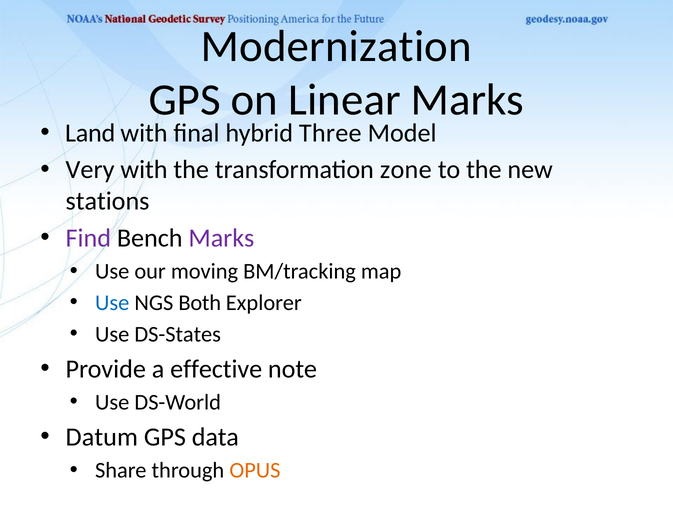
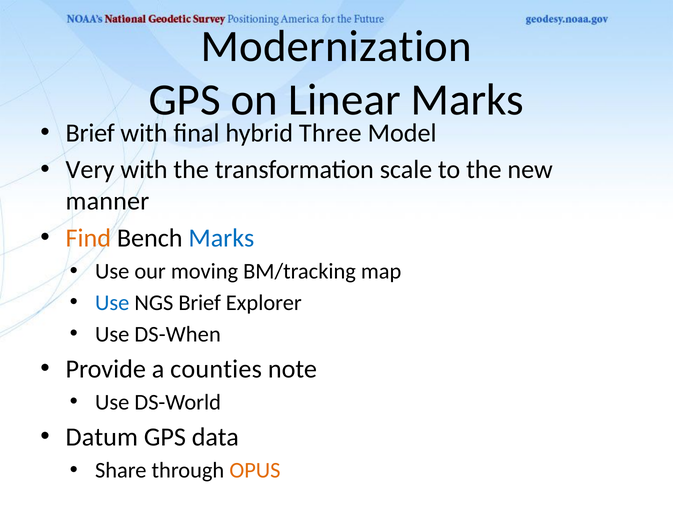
Land: Land -> Brief (90, 133)
zone: zone -> scale (406, 170)
stations: stations -> manner (107, 201)
Find colour: purple -> orange (88, 238)
Marks colour: purple -> blue (221, 238)
NGS Both: Both -> Brief (200, 303)
DS-States: DS-States -> DS-When (178, 334)
effective: effective -> counties (216, 369)
